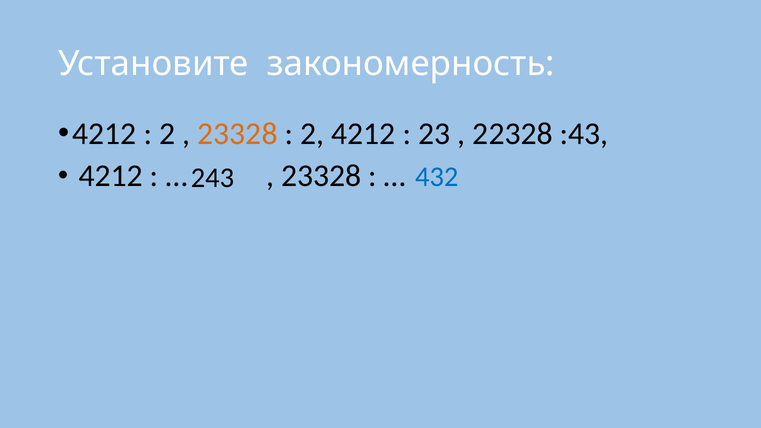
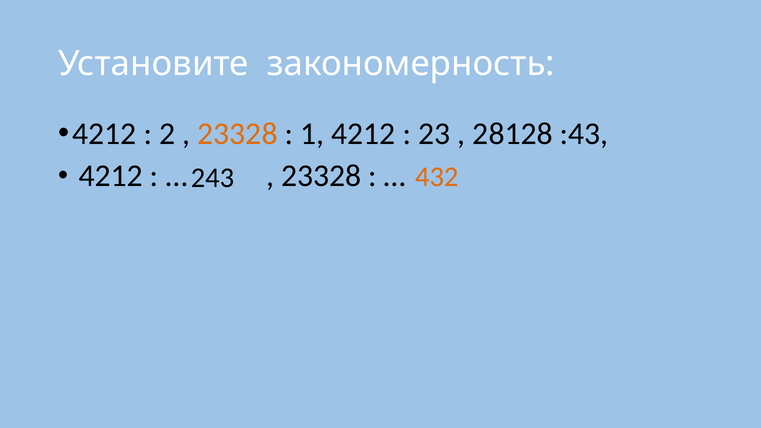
2: 2 -> 1 (312, 134)
22328: 22328 -> 28128 (513, 134)
432 colour: blue -> orange (437, 177)
